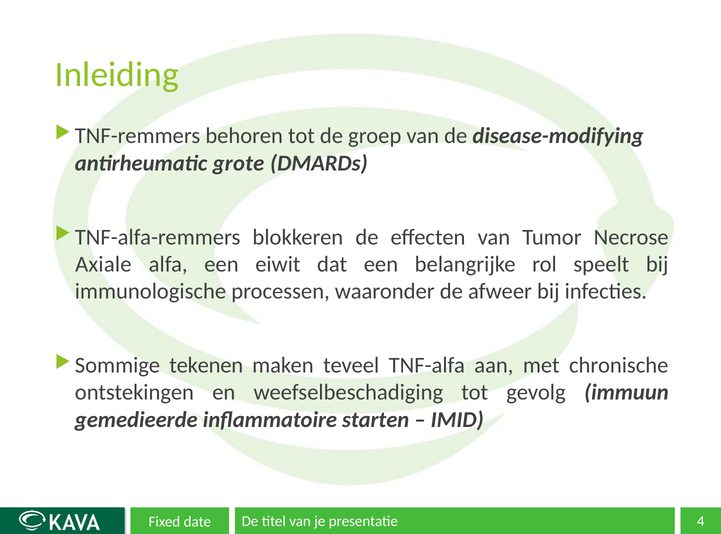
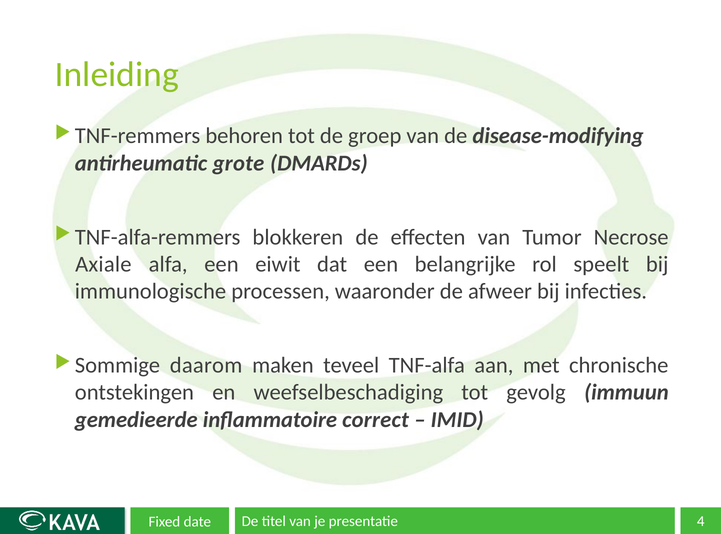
tekenen: tekenen -> daarom (206, 365)
starten: starten -> correct (376, 420)
